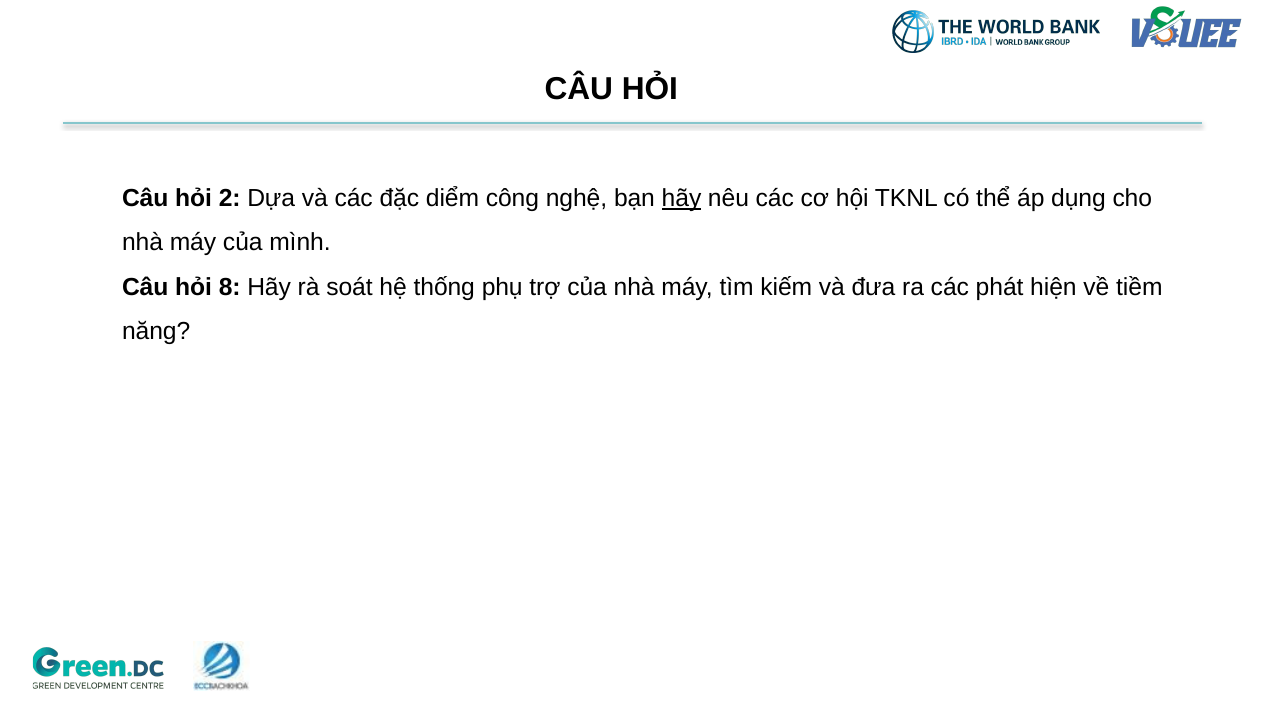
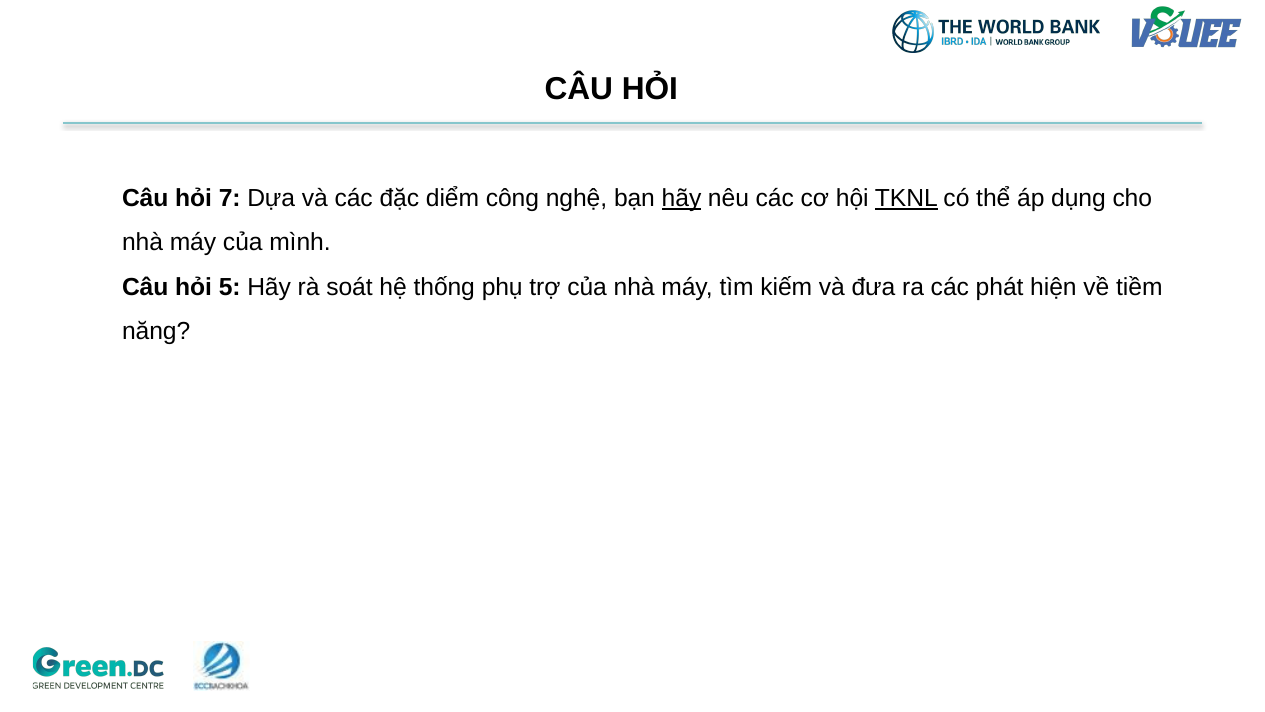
2: 2 -> 7 (230, 198)
TKNL underline: none -> present (906, 198)
8: 8 -> 5 (230, 287)
